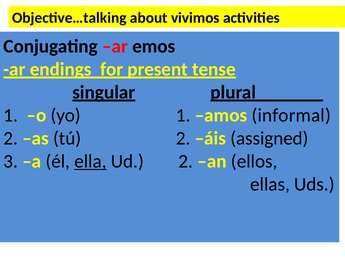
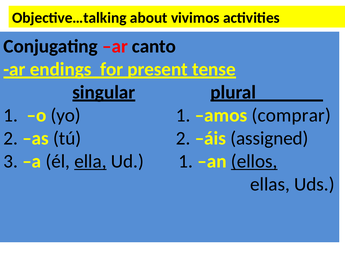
emos: emos -> canto (154, 46)
informal: informal -> comprar (291, 115)
Ud 2: 2 -> 1 (186, 161)
ellos underline: none -> present (254, 161)
